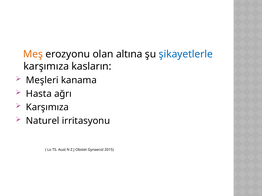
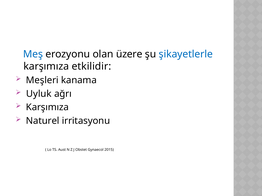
Meş colour: orange -> blue (33, 54)
altına: altına -> üzere (129, 54)
kasların: kasların -> etkilidir (91, 66)
Hasta: Hasta -> Uyluk (39, 94)
